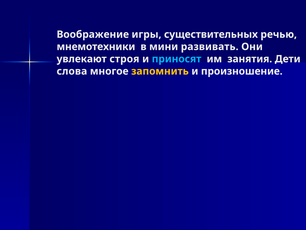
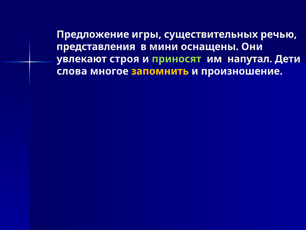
Воображение: Воображение -> Предложение (93, 34)
мнемотехники: мнемотехники -> представления (96, 47)
развивать: развивать -> оснащены (210, 47)
приносят colour: light blue -> light green (177, 59)
занятия: занятия -> напутал (250, 59)
